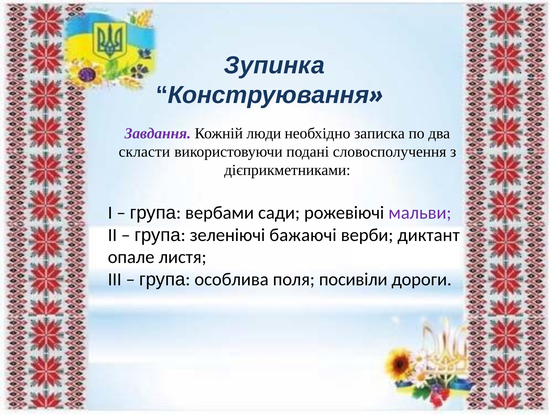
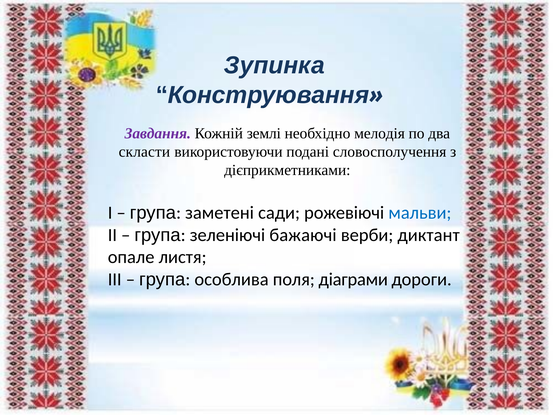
люди: люди -> землі (264, 133)
записка: записка -> мелодія (380, 133)
вербами: вербами -> заметені (220, 213)
мальви colour: purple -> blue (420, 213)
посивіли: посивіли -> діаграми (353, 279)
